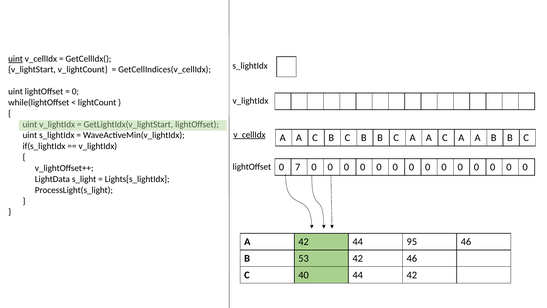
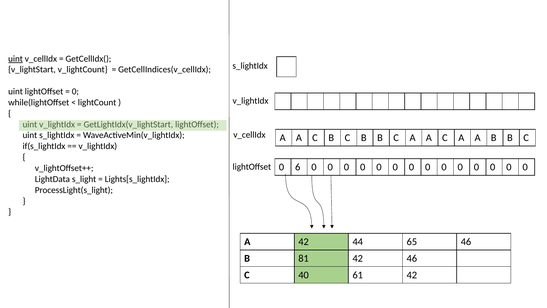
v_cellIdx underline: present -> none (249, 135)
7: 7 -> 6 (298, 167)
95: 95 -> 65 (412, 241)
53: 53 -> 81 (304, 258)
40 44: 44 -> 61 (358, 275)
